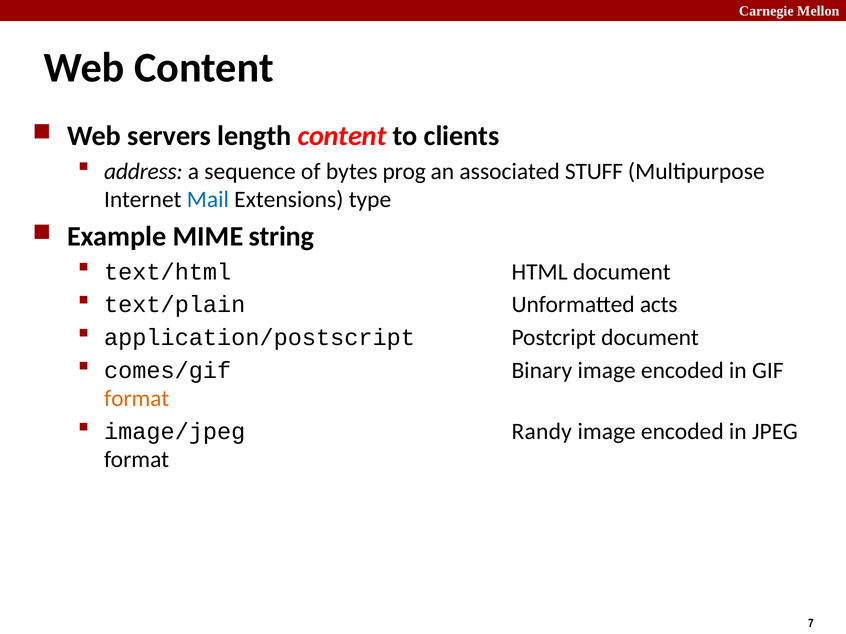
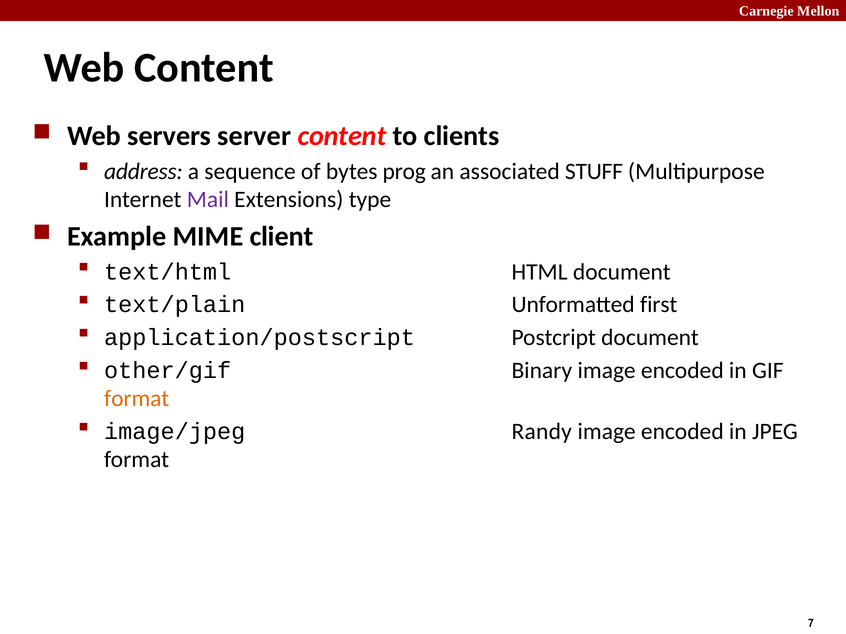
length: length -> server (254, 136)
Mail colour: blue -> purple (208, 200)
string: string -> client (281, 237)
acts: acts -> first (659, 305)
comes/gif: comes/gif -> other/gif (168, 371)
